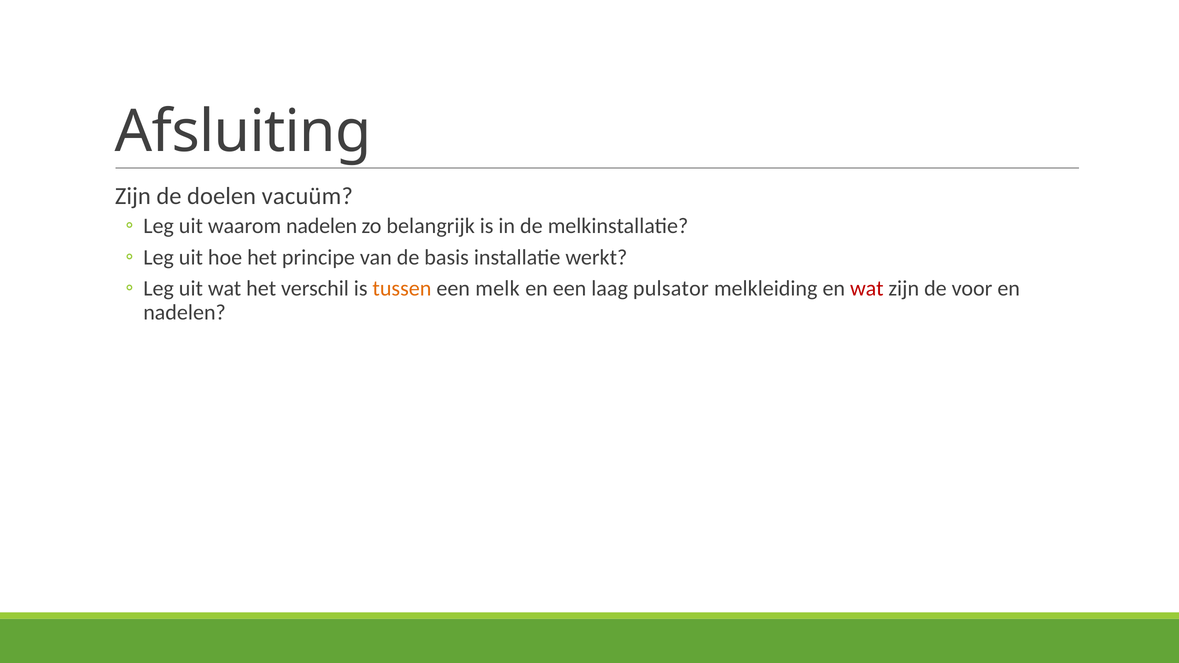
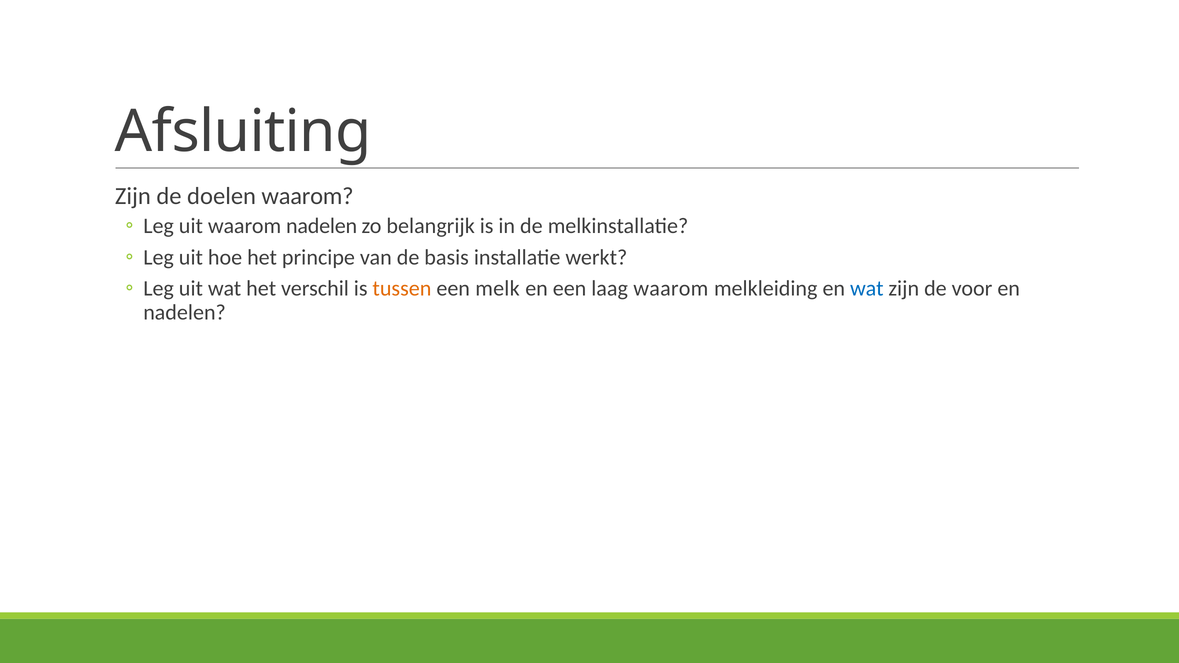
doelen vacuüm: vacuüm -> waarom (308, 196)
laag pulsator: pulsator -> waarom (671, 289)
wat colour: red -> blue (867, 289)
